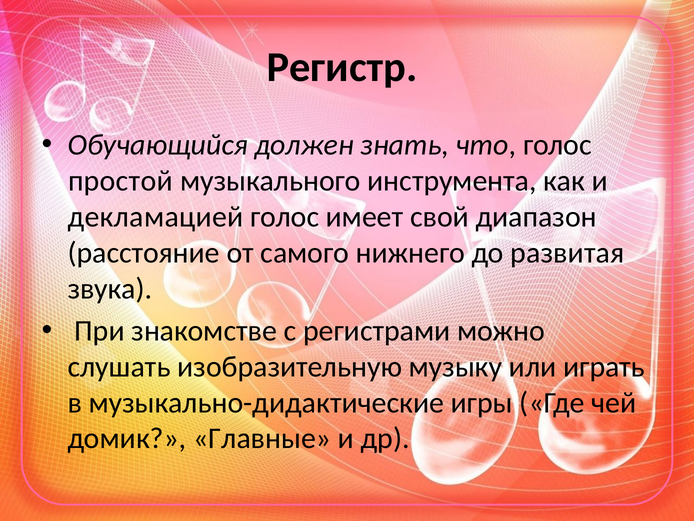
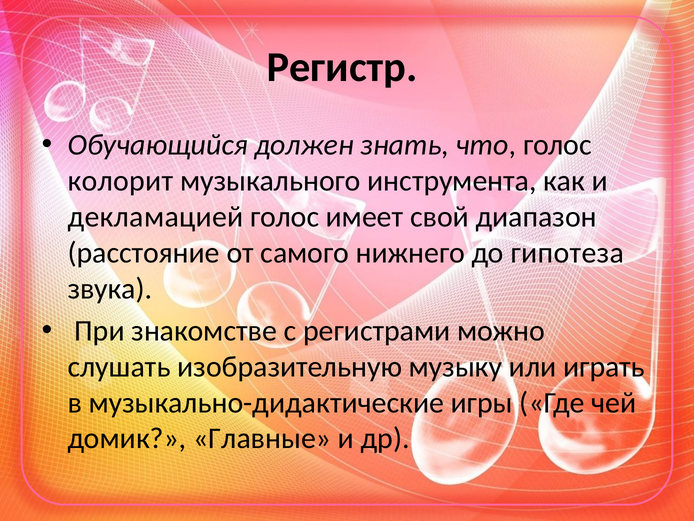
простой: простой -> колорит (121, 181)
развитая: развитая -> гипотеза (567, 253)
